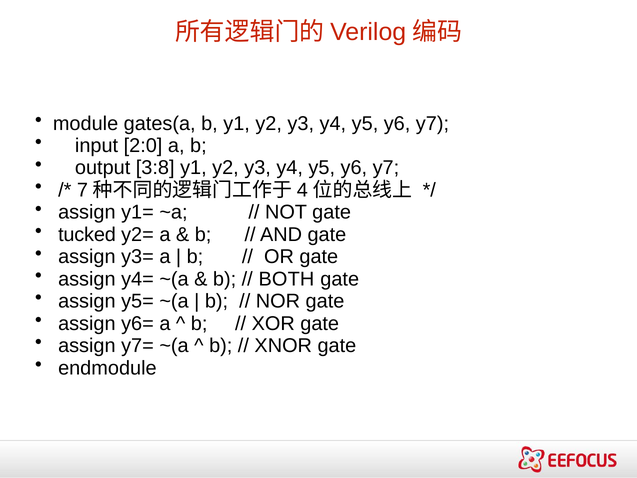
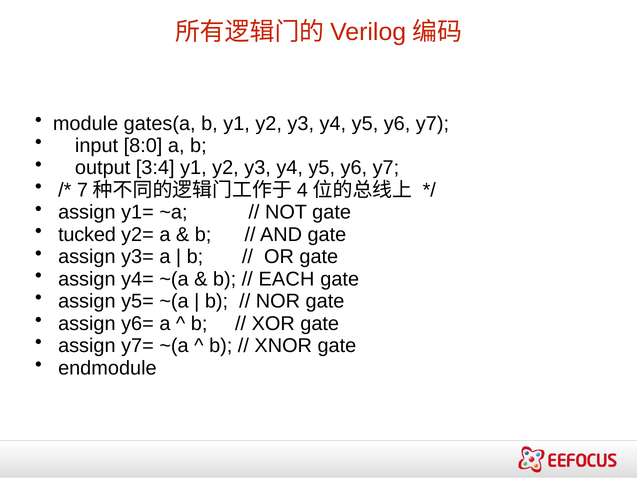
2:0: 2:0 -> 8:0 (143, 146)
3:8: 3:8 -> 3:4 (155, 168)
BOTH: BOTH -> EACH (286, 279)
